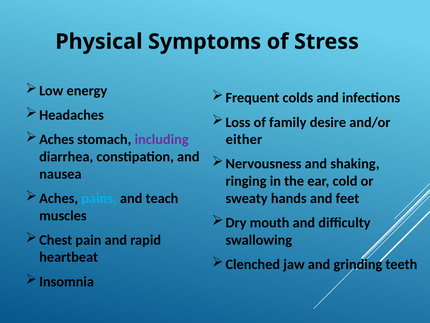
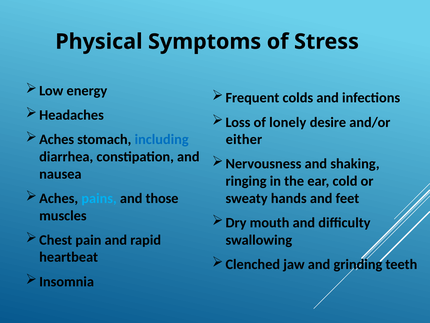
family: family -> lonely (288, 122)
including colour: purple -> blue (162, 139)
teach: teach -> those (162, 198)
